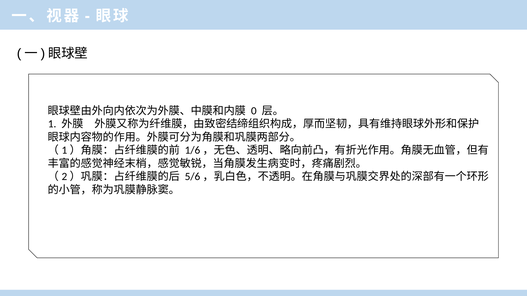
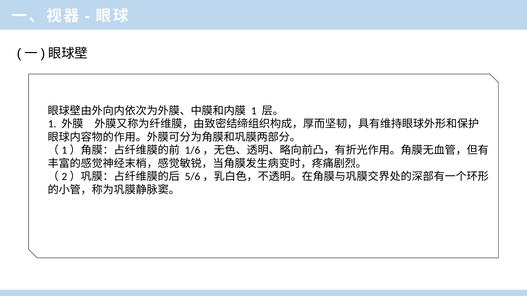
0: 0 -> 1 (254, 111)
